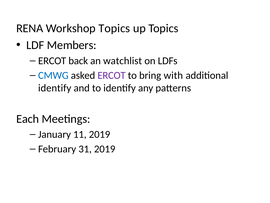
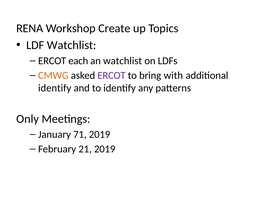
Workshop Topics: Topics -> Create (114, 28)
LDF Members: Members -> Watchlist (72, 45)
back: back -> each (78, 61)
CMWG colour: blue -> orange (53, 75)
Each: Each -> Only (28, 119)
11: 11 -> 71 (80, 134)
31: 31 -> 21 (85, 149)
